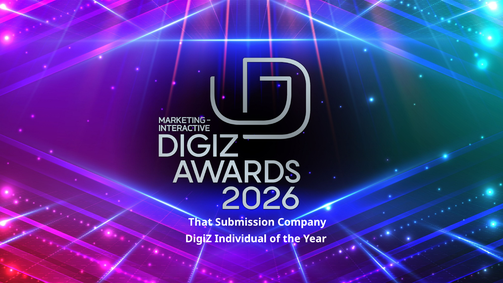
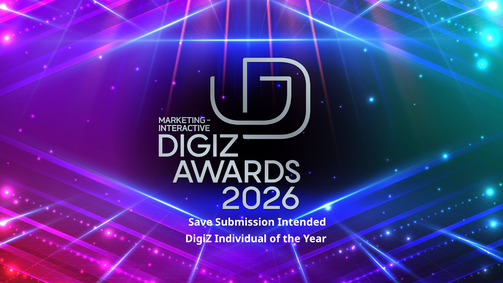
That: That -> Save (200, 222)
Company: Company -> Intended (302, 222)
